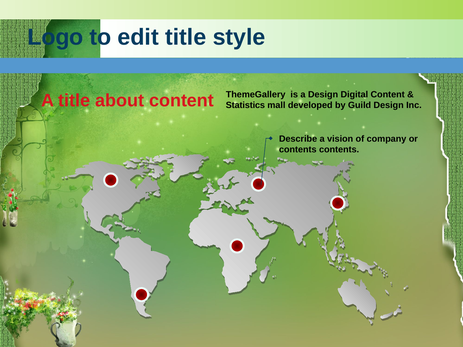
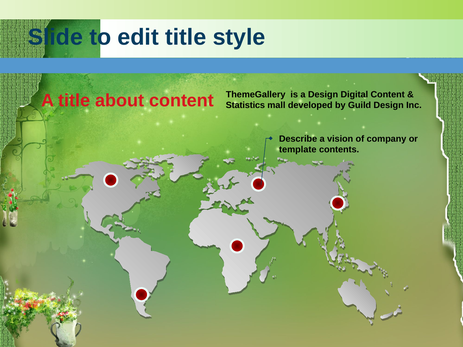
Logo: Logo -> Slide (55, 37)
contents: contents -> template (298, 150)
